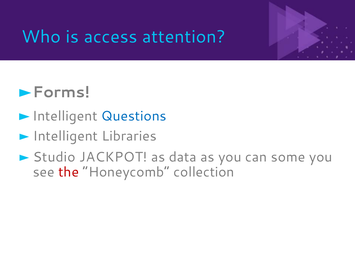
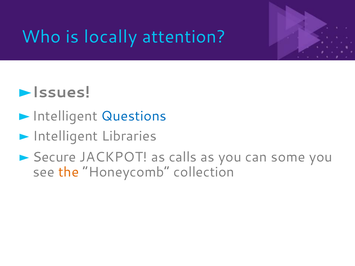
access: access -> locally (111, 37)
Forms: Forms -> Issues (61, 92)
Studio: Studio -> Secure (54, 157)
data: data -> calls (183, 157)
the colour: red -> orange (69, 172)
